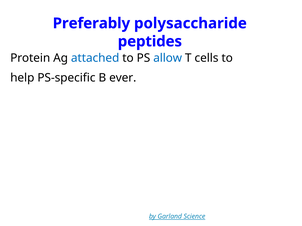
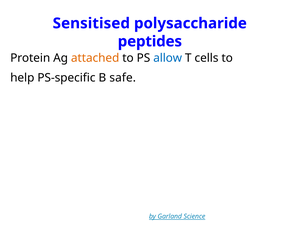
Preferably: Preferably -> Sensitised (91, 23)
attached colour: blue -> orange (95, 58)
ever: ever -> safe (123, 78)
